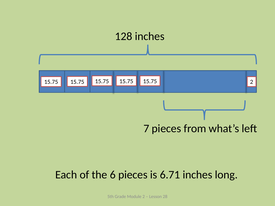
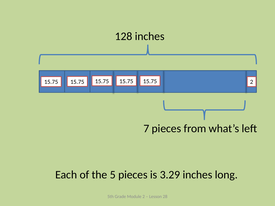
6: 6 -> 5 (113, 175)
6.71: 6.71 -> 3.29 (170, 175)
